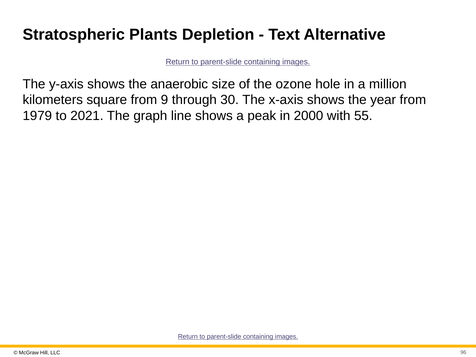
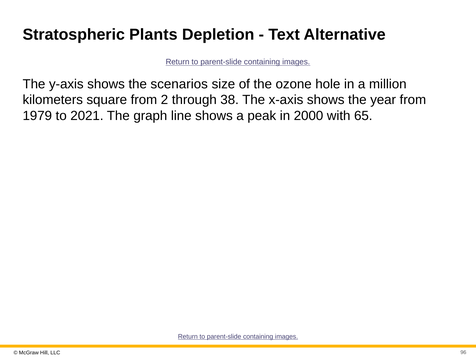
anaerobic: anaerobic -> scenarios (179, 84)
9: 9 -> 2 (165, 100)
30: 30 -> 38 (230, 100)
55: 55 -> 65 (363, 116)
